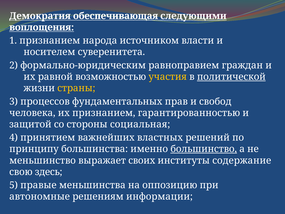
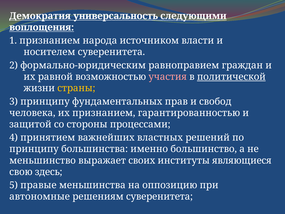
обеспечивающая: обеспечивающая -> универсальность (116, 16)
участия colour: yellow -> pink (168, 77)
3 процессов: процессов -> принципу (45, 101)
социальная: социальная -> процессами (140, 124)
большинство underline: present -> none (204, 149)
содержание: содержание -> являющиеся (242, 160)
решениям информации: информации -> суверенитета (159, 196)
